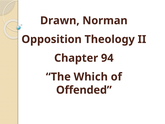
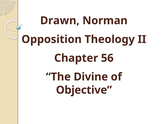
94: 94 -> 56 (107, 58)
Which: Which -> Divine (91, 77)
Offended: Offended -> Objective (84, 90)
